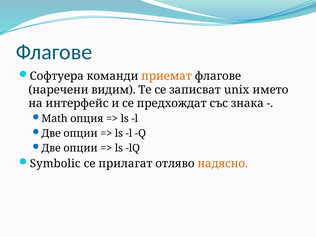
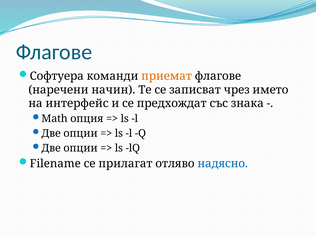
видим: видим -> начин (113, 90)
unix: unix -> чрез (237, 90)
Symbolic: Symbolic -> Filename (55, 164)
надясно colour: orange -> blue (223, 164)
